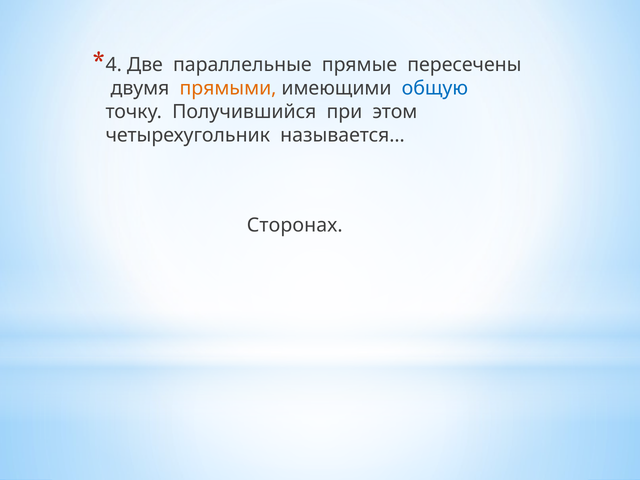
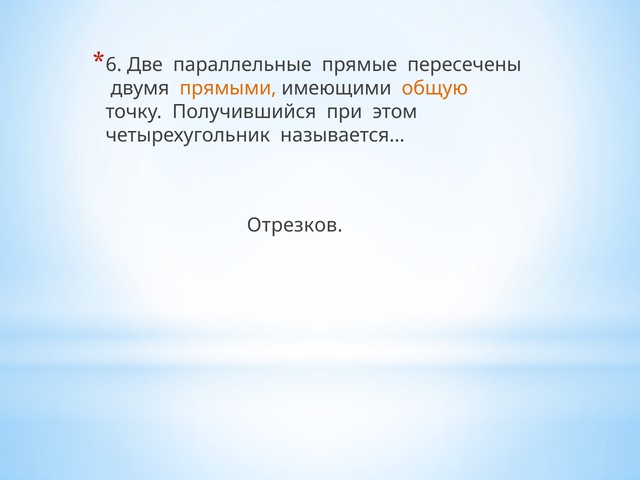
4: 4 -> 6 (114, 65)
общую colour: blue -> orange (435, 88)
Сторонах: Сторонах -> Отрезков (295, 225)
